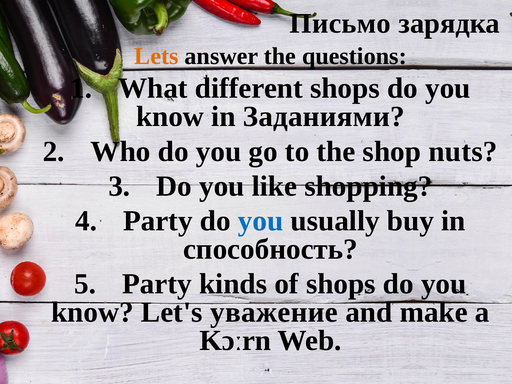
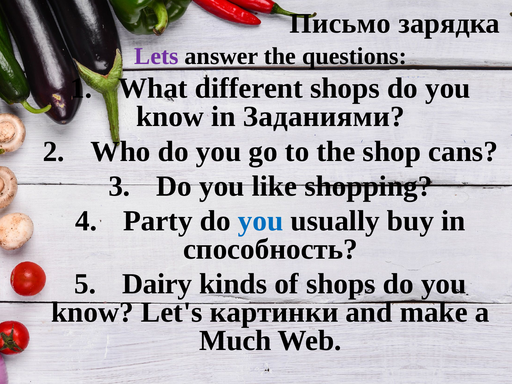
Lets colour: orange -> purple (156, 56)
nuts: nuts -> cans (463, 151)
5 Party: Party -> Dairy (157, 284)
уважение: уважение -> картинки (274, 312)
Kɔːrn: Kɔːrn -> Much (235, 340)
